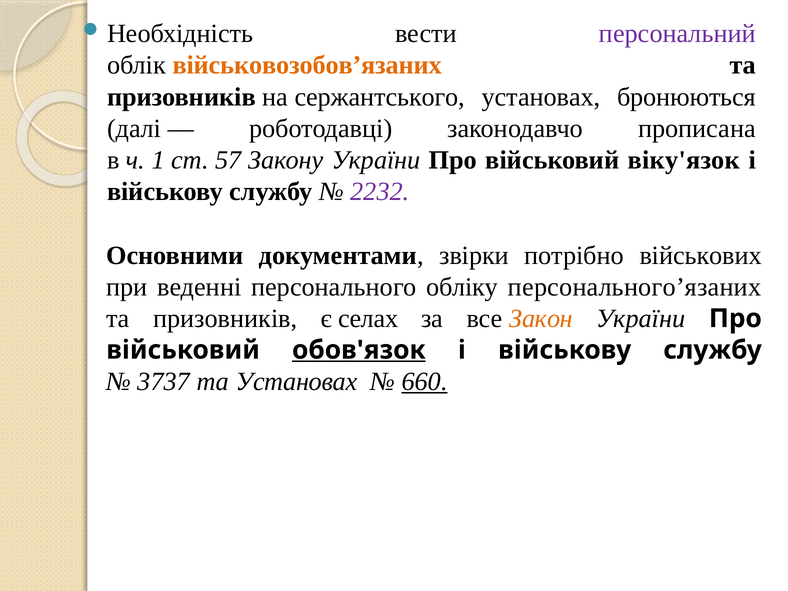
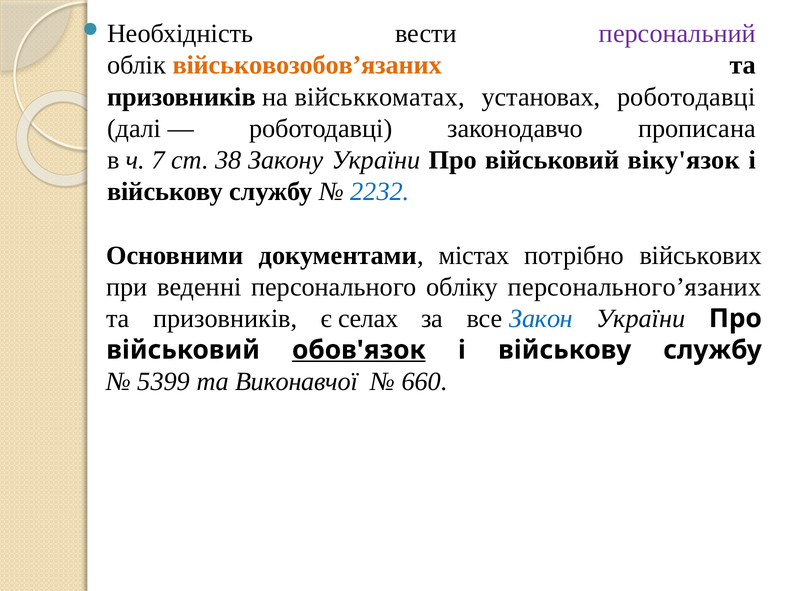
сержантського: сержантського -> військкоматах (380, 97)
установах бронюються: бронюються -> роботодавці (686, 97)
1: 1 -> 7 (158, 160)
57: 57 -> 38 (228, 160)
2232 colour: purple -> blue (380, 191)
звірки: звірки -> містах (474, 255)
Закон colour: orange -> blue (541, 318)
3737: 3737 -> 5399 (164, 381)
та Установах: Установах -> Виконавчої (297, 381)
660 underline: present -> none (425, 381)
